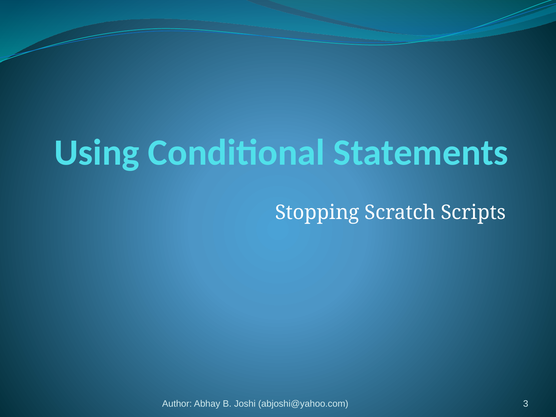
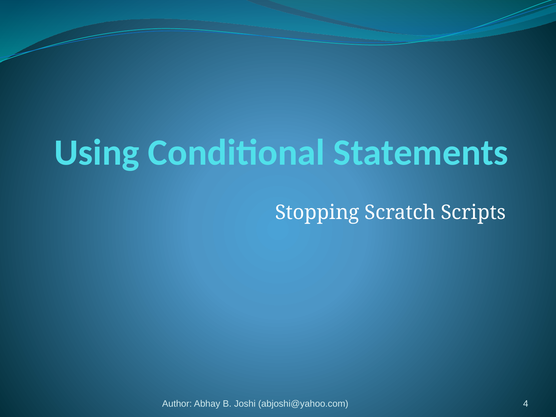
3: 3 -> 4 (526, 404)
